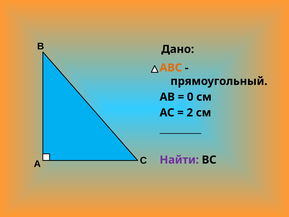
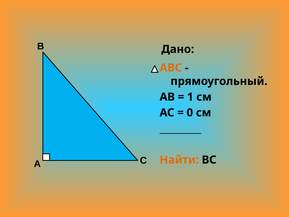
0: 0 -> 1 (190, 97)
2: 2 -> 0 (190, 113)
Найти colour: purple -> orange (179, 160)
